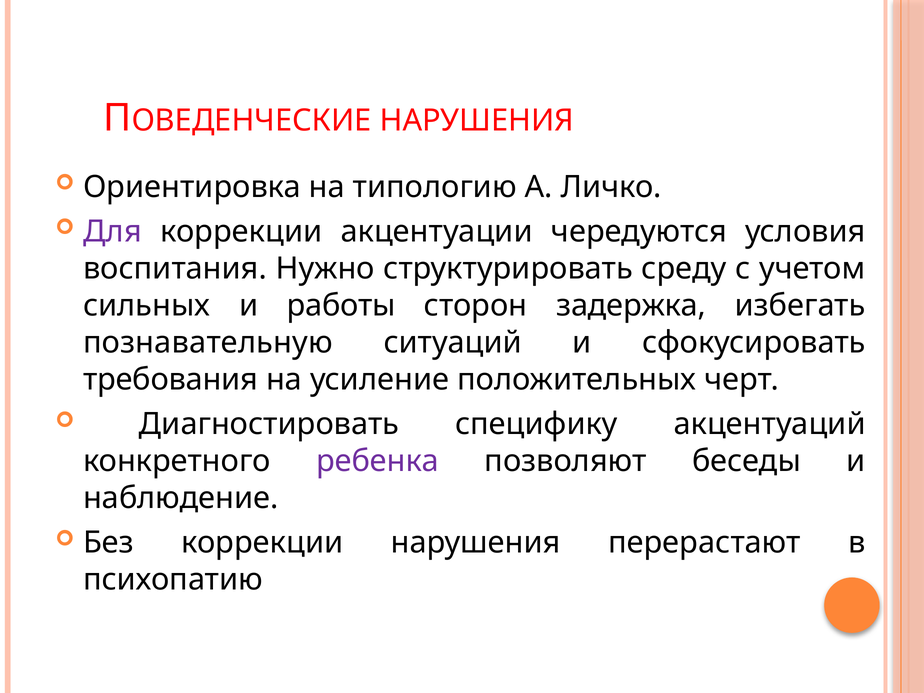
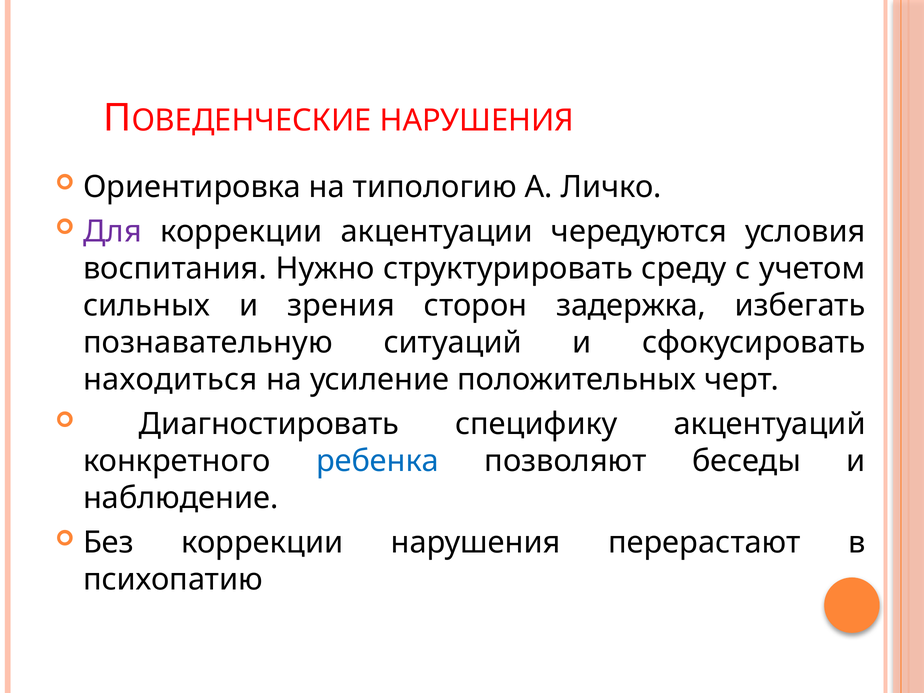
работы: работы -> зрения (341, 305)
требования: требования -> находиться (170, 379)
ребенка colour: purple -> blue (377, 461)
